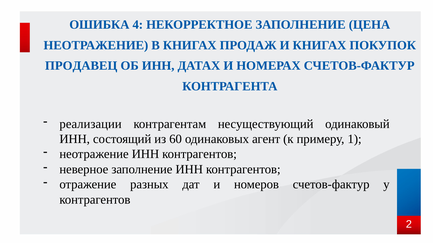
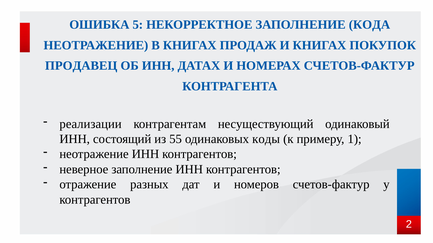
4: 4 -> 5 (138, 25)
ЦЕНА: ЦЕНА -> КОДА (369, 25)
60: 60 -> 55 (176, 139)
агент: агент -> коды (266, 139)
